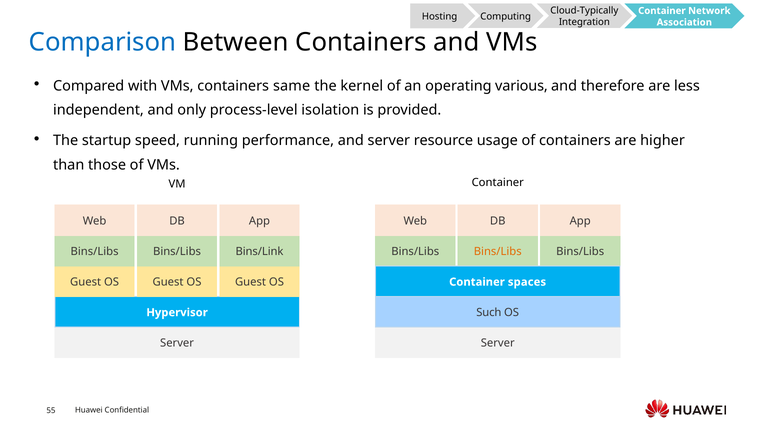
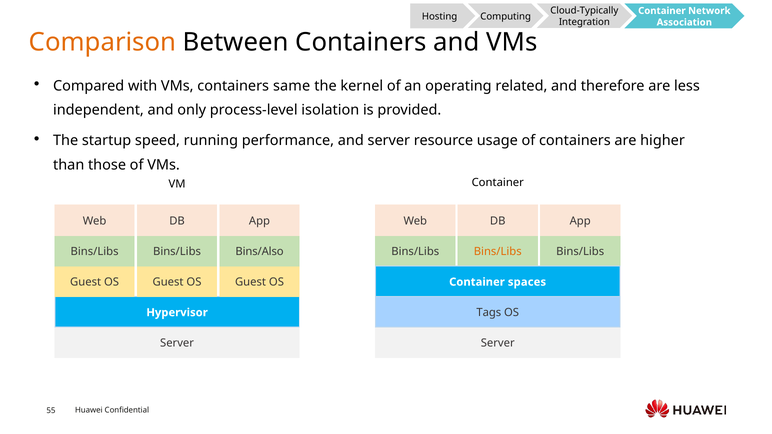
Comparison colour: blue -> orange (102, 42)
various: various -> related (521, 86)
Bins/Link: Bins/Link -> Bins/Also (260, 252)
Such: Such -> Tags (489, 313)
